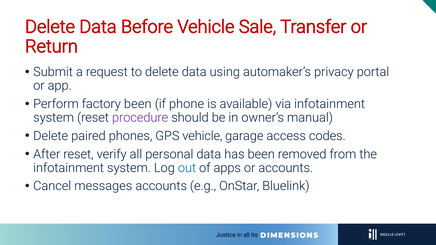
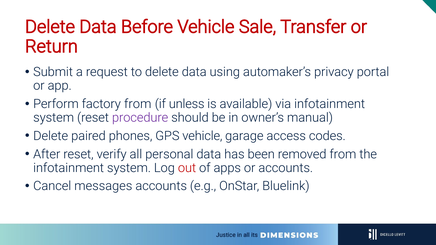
factory been: been -> from (138, 104)
phone: phone -> unless (187, 104)
out colour: blue -> red (187, 168)
